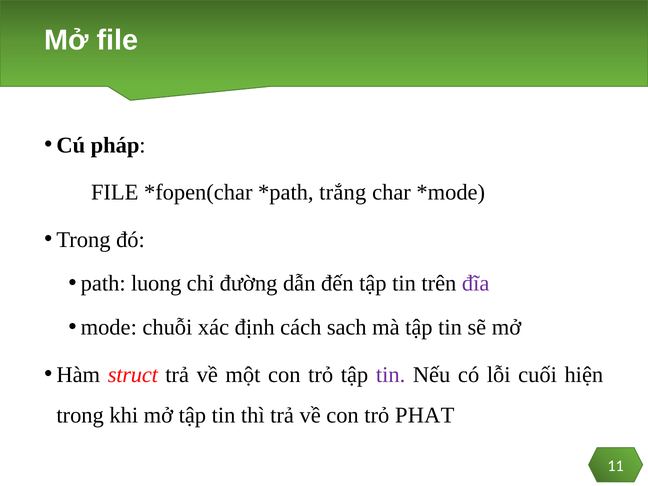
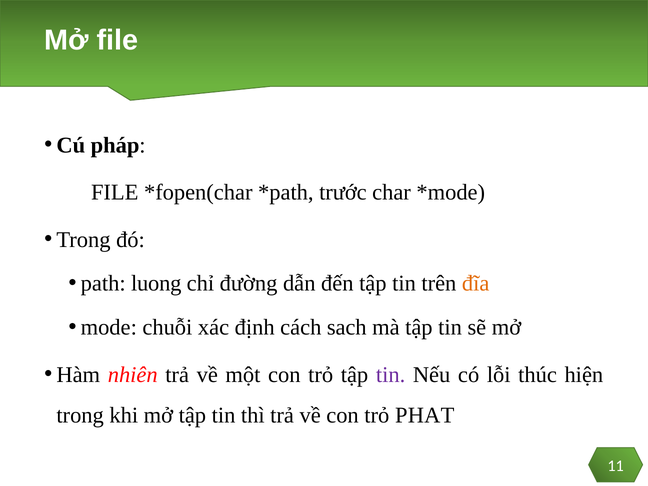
trắng: trắng -> trước (343, 192)
đĩa colour: purple -> orange (476, 284)
struct: struct -> nhiên (133, 375)
cuối: cuối -> thúc (538, 375)
